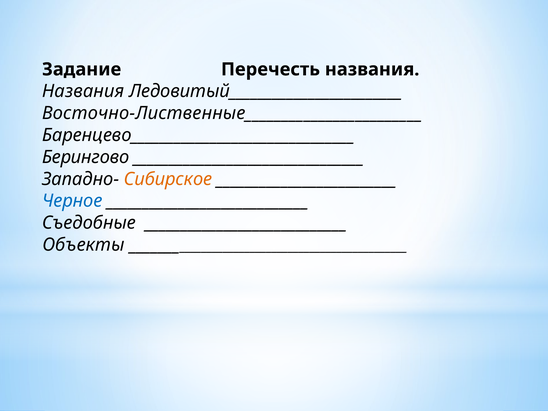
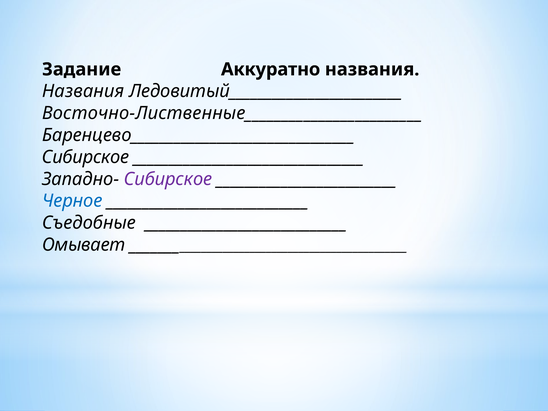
Перечесть: Перечесть -> Аккуратно (271, 69)
Берингово: Берингово -> Сибирское (86, 157)
Сибирское colour: orange -> purple (168, 179)
Объекты: Объекты -> Омывает (84, 245)
